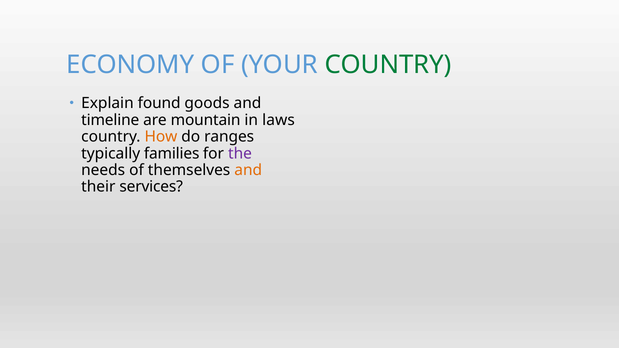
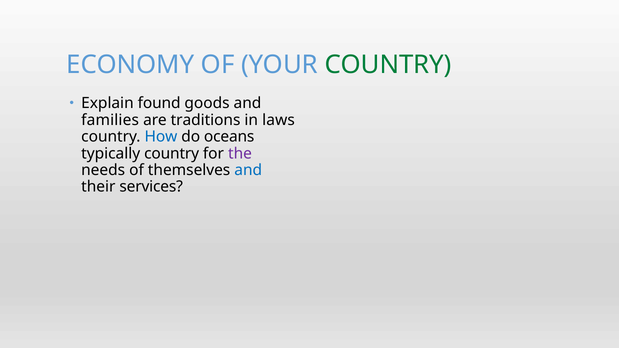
timeline: timeline -> families (110, 120)
mountain: mountain -> traditions (206, 120)
How colour: orange -> blue (161, 137)
ranges: ranges -> oceans (229, 137)
typically families: families -> country (172, 154)
and colour: orange -> blue (248, 170)
